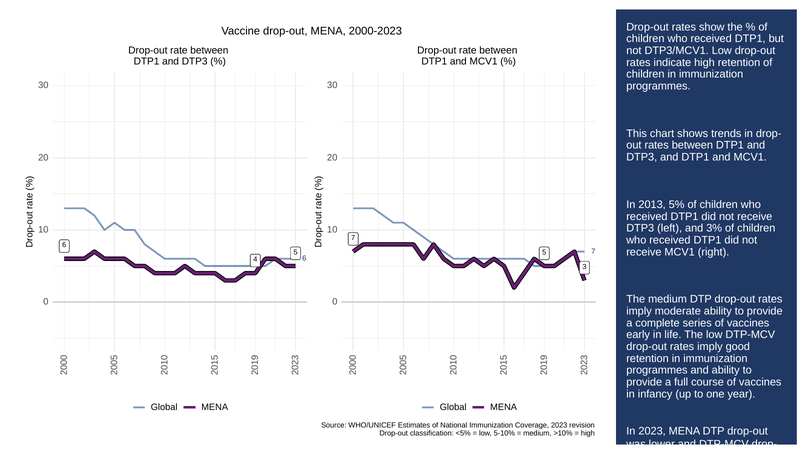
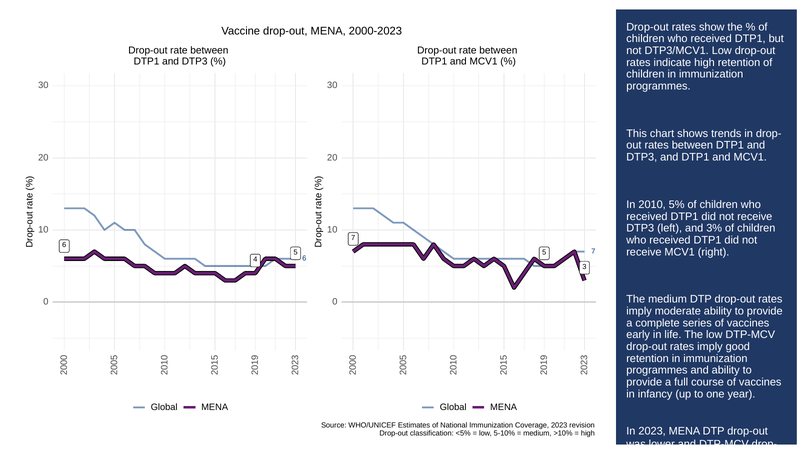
2013: 2013 -> 2010 (652, 205)
